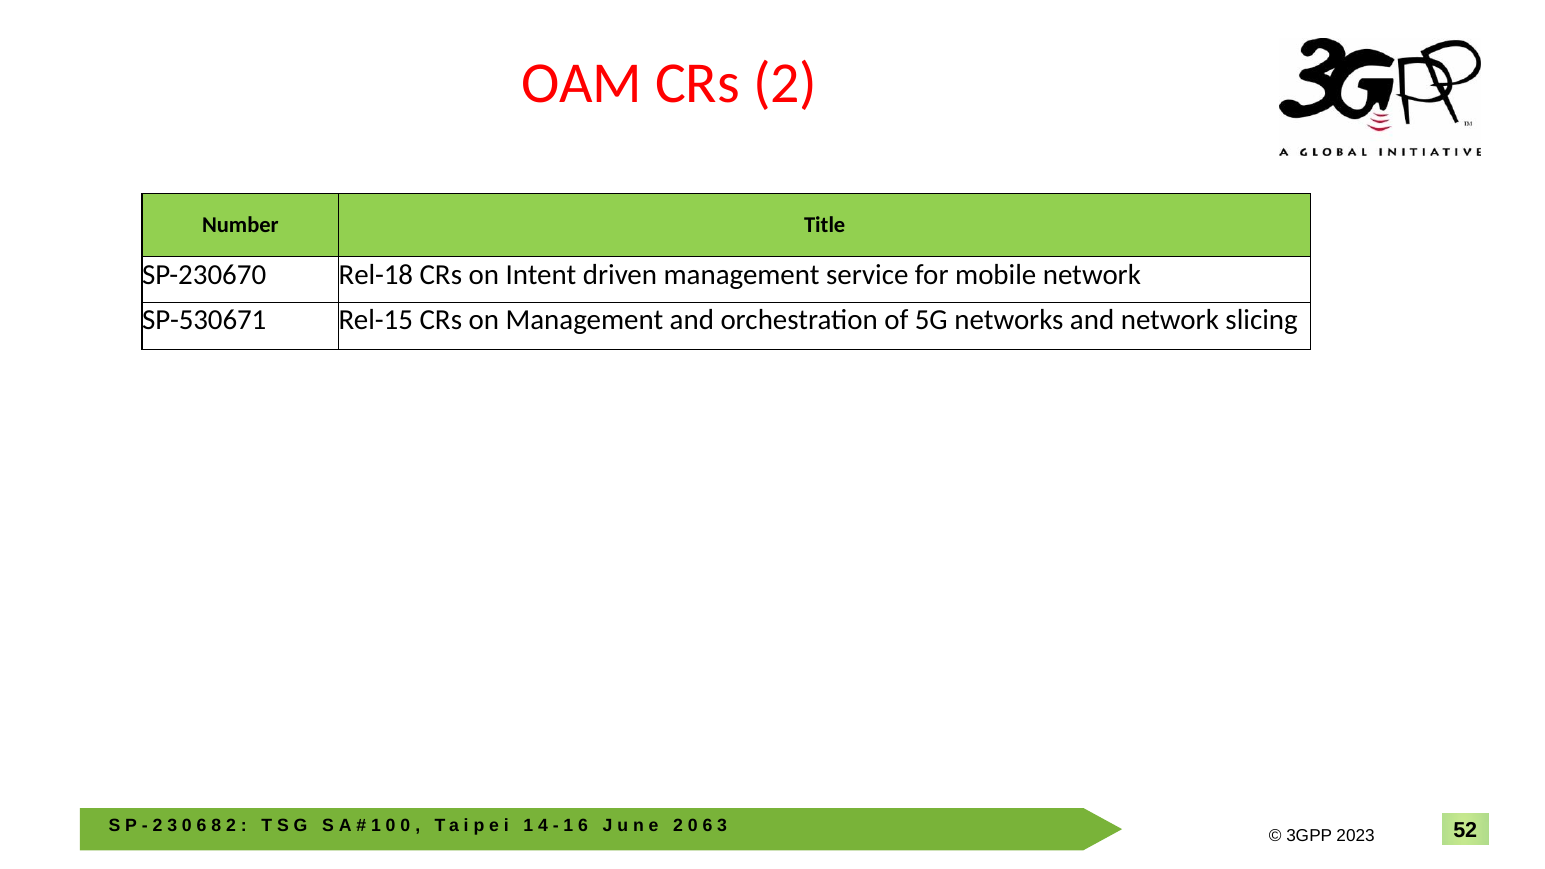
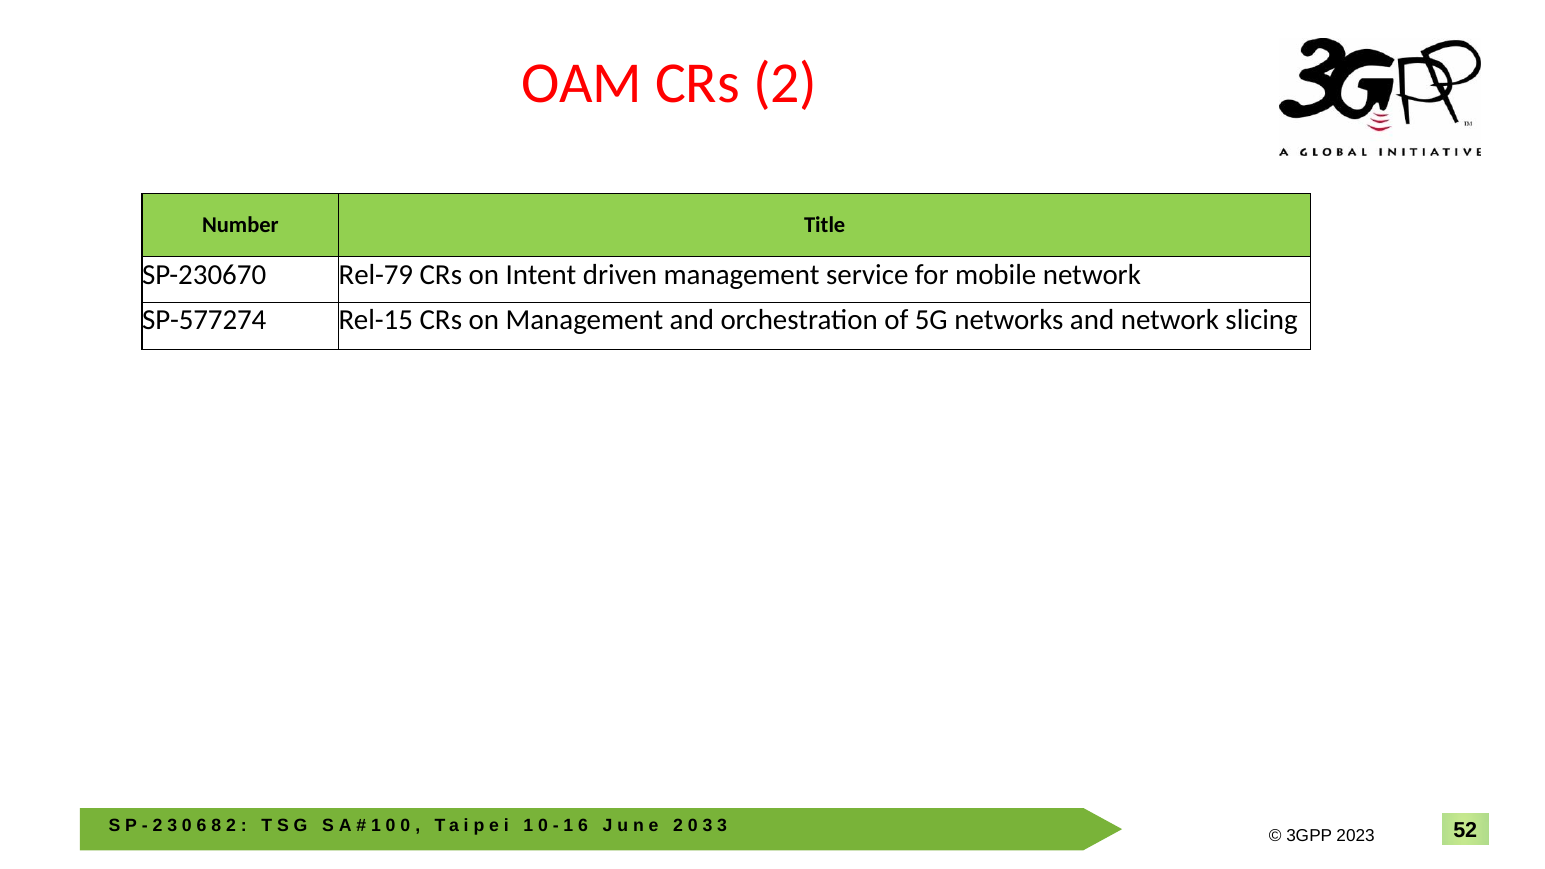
Rel-18: Rel-18 -> Rel-79 (376, 274)
SP-530671: SP-530671 -> SP-577274 (204, 320)
4: 4 -> 0 (543, 825)
6: 6 -> 3 (707, 825)
